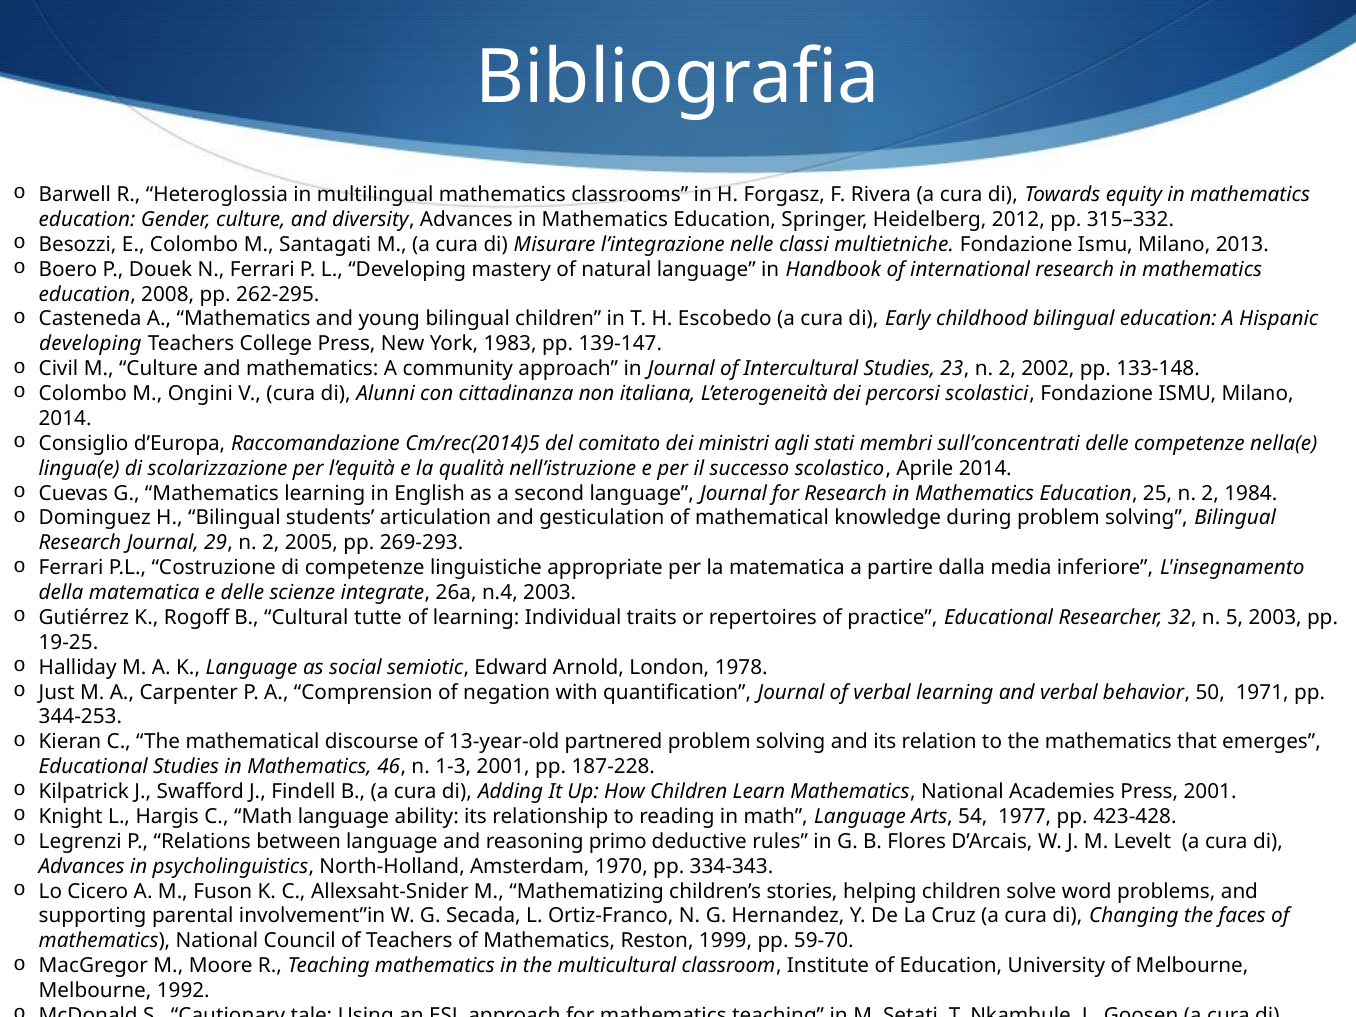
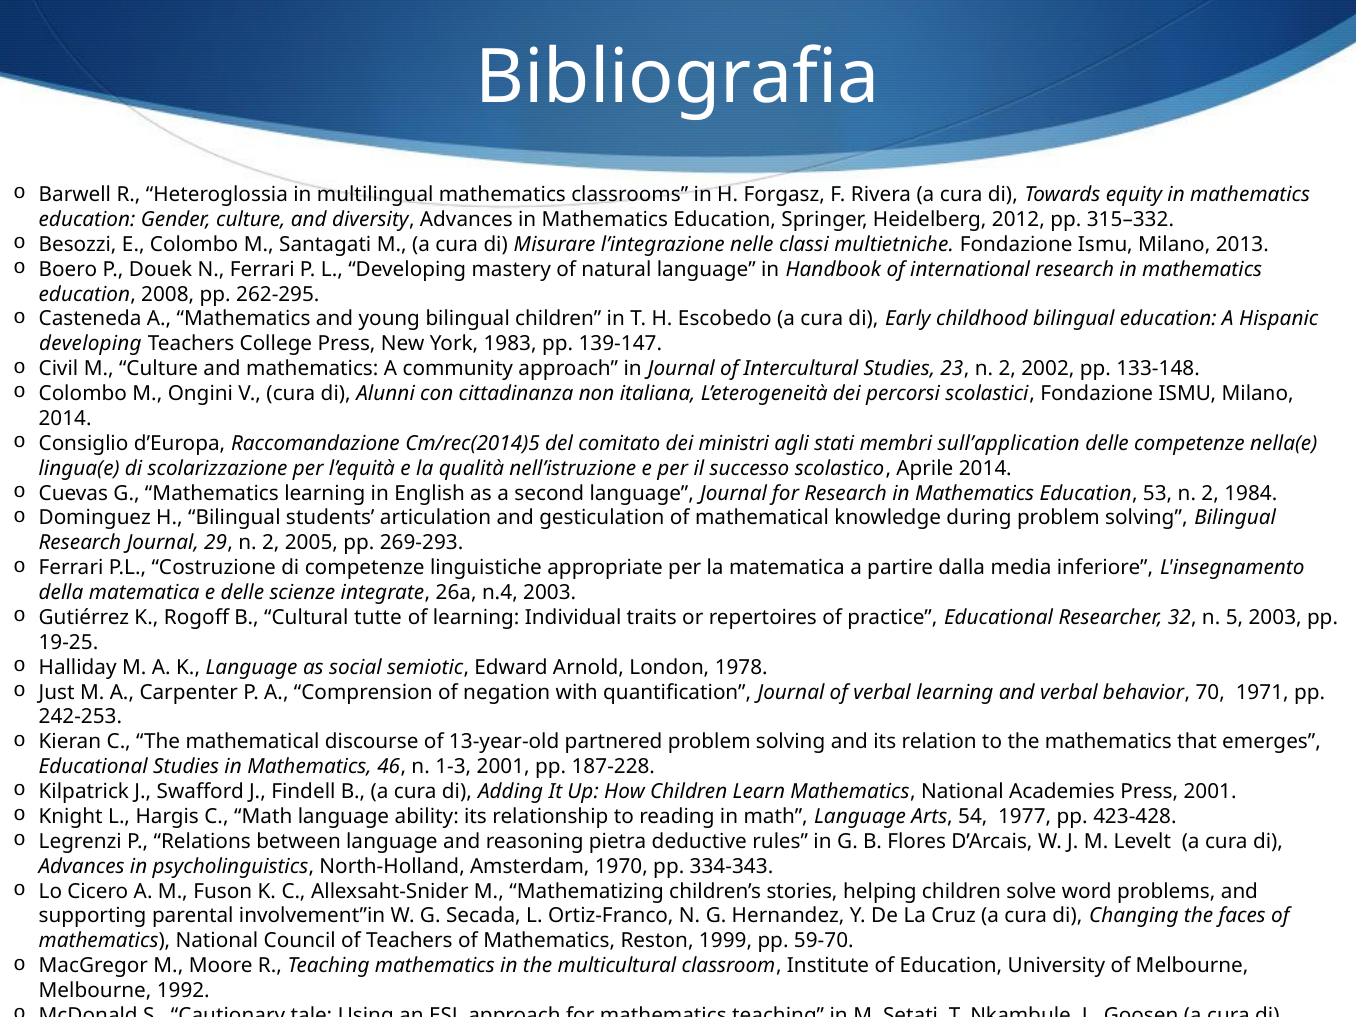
sull’concentrati: sull’concentrati -> sull’application (1009, 443)
25: 25 -> 53 (1158, 493)
50: 50 -> 70 (1210, 692)
344-253: 344-253 -> 242-253 (80, 717)
primo: primo -> pietra (618, 842)
